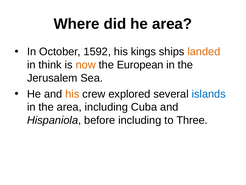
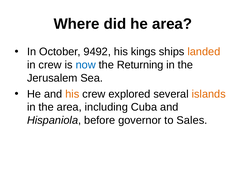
1592: 1592 -> 9492 (97, 52)
in think: think -> crew (50, 65)
now colour: orange -> blue (86, 65)
European: European -> Returning (140, 65)
islands colour: blue -> orange (209, 94)
before including: including -> governor (140, 120)
Three: Three -> Sales (192, 120)
